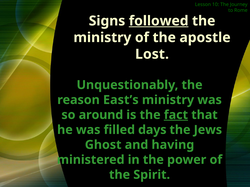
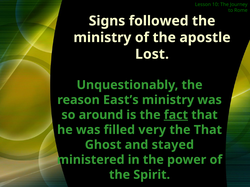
followed underline: present -> none (159, 21)
days: days -> very (152, 130)
the Jews: Jews -> That (208, 130)
having: having -> stayed (173, 145)
